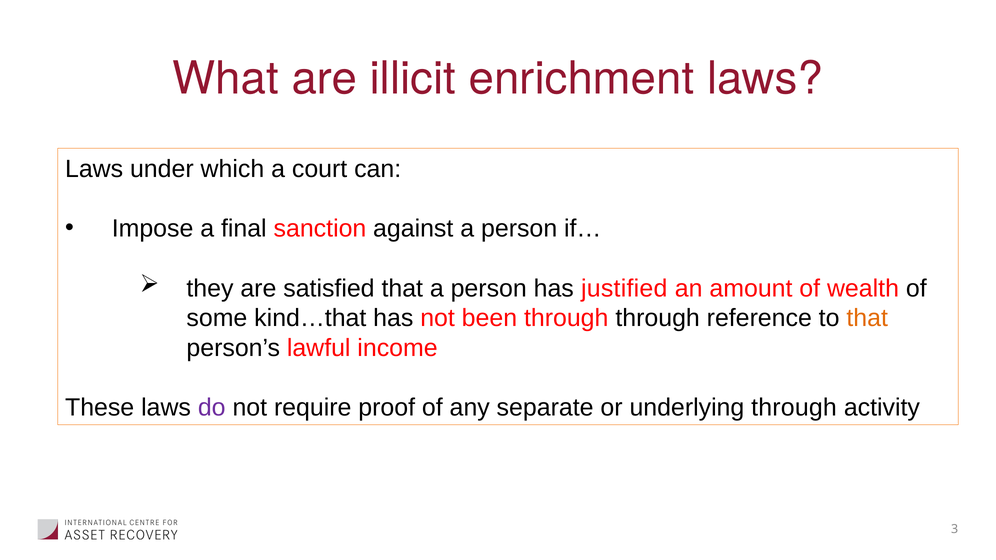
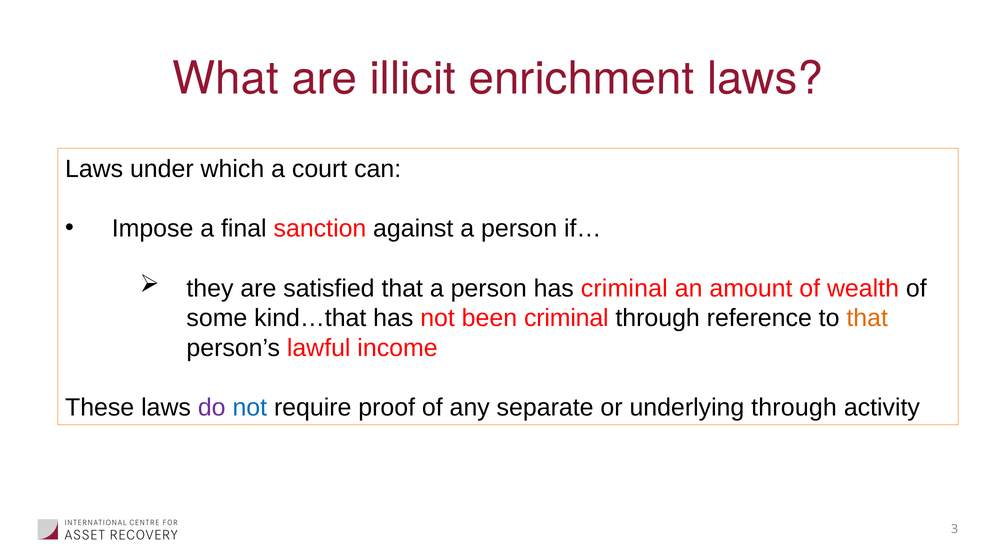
has justified: justified -> criminal (624, 288)
been through: through -> criminal (566, 318)
not colour: black -> blue (250, 408)
